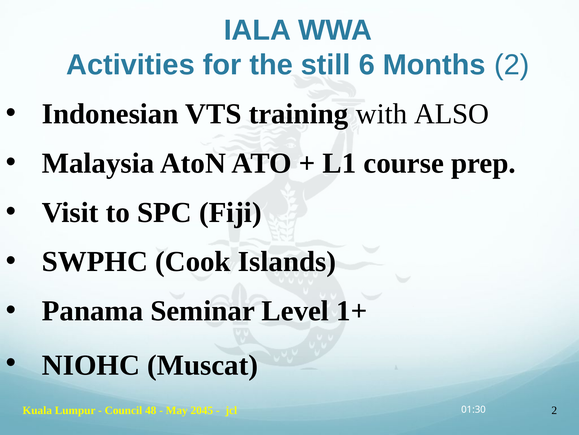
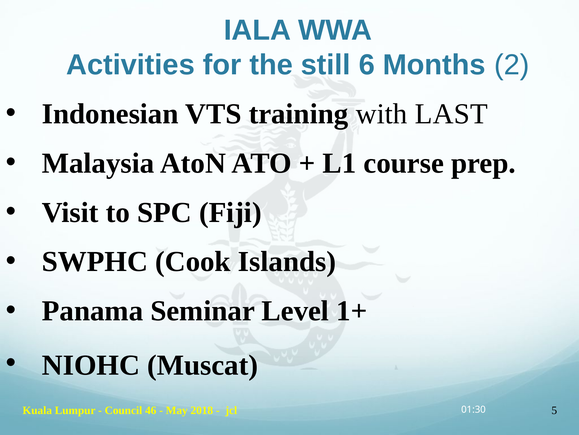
ALSO: ALSO -> LAST (451, 114)
48: 48 -> 46 (151, 410)
2045: 2045 -> 2018 (202, 410)
jcl 2: 2 -> 5 (554, 410)
